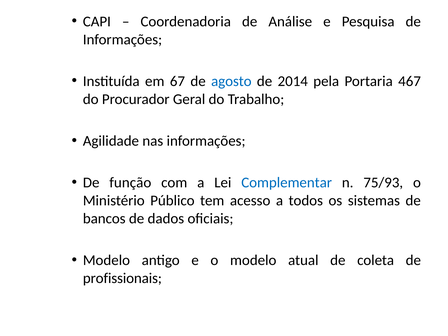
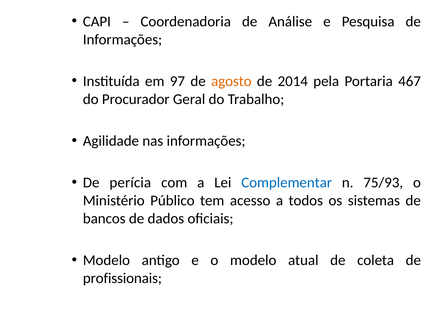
67: 67 -> 97 (177, 81)
agosto colour: blue -> orange (231, 81)
função: função -> perícia (130, 183)
